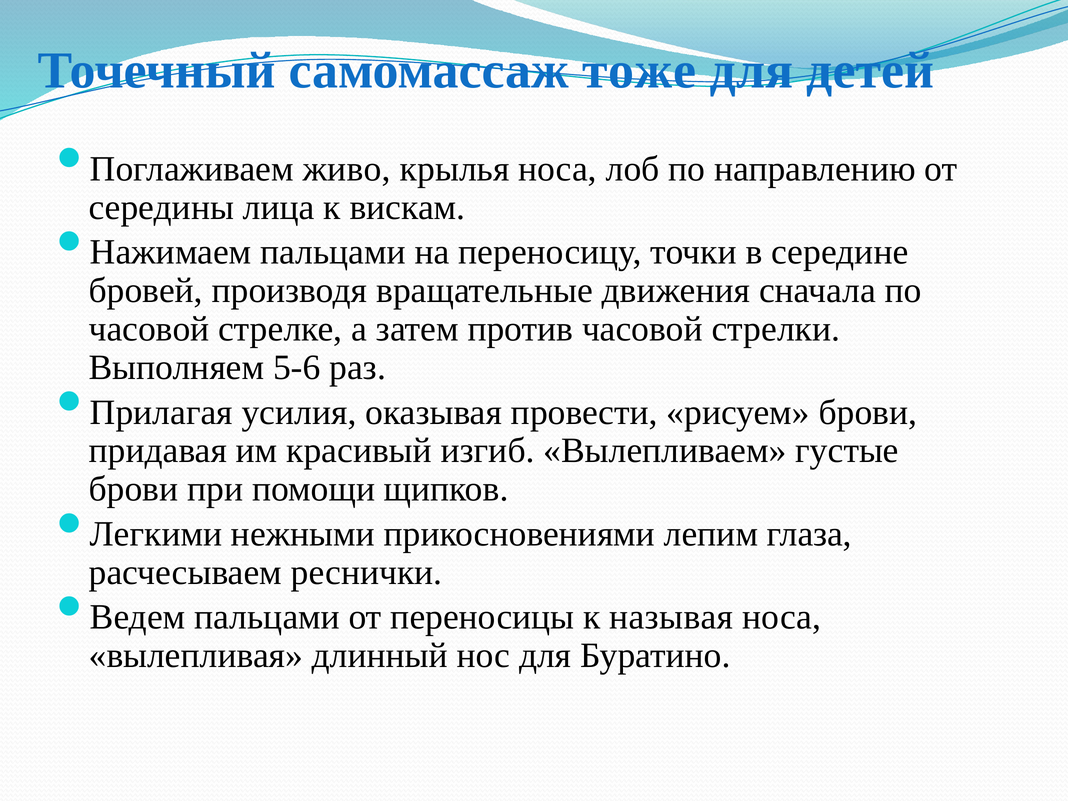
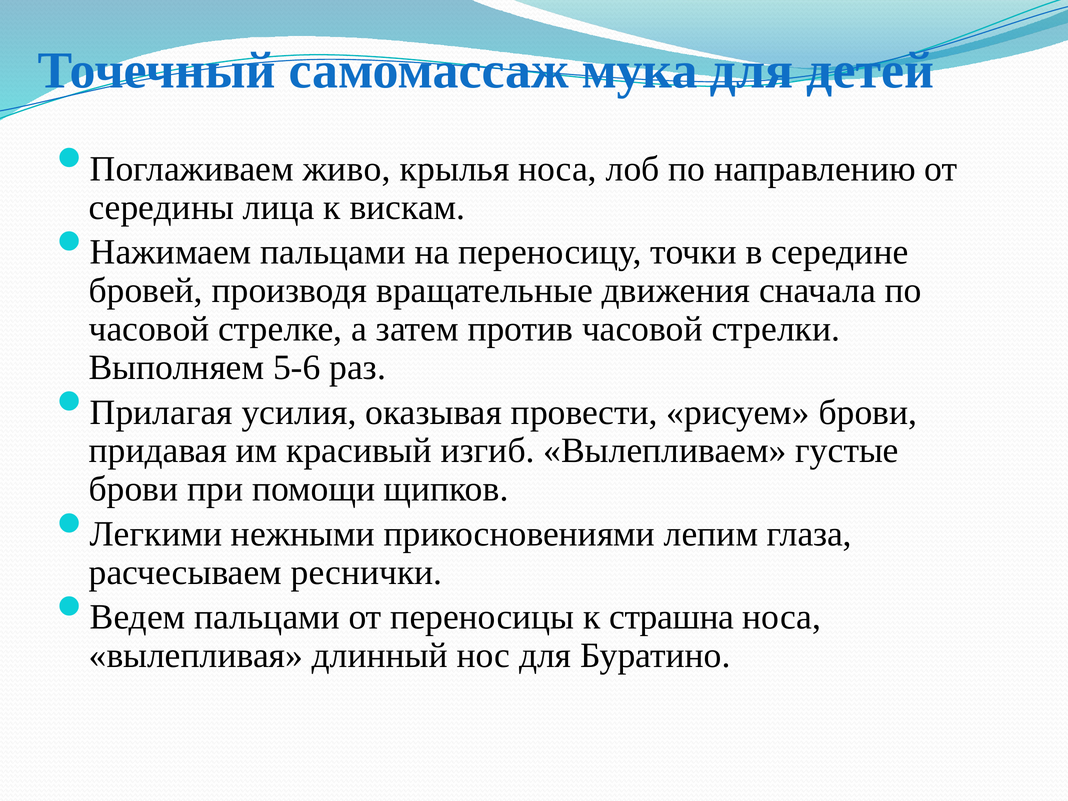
тоже: тоже -> мука (640, 70)
называя: называя -> страшна (672, 617)
